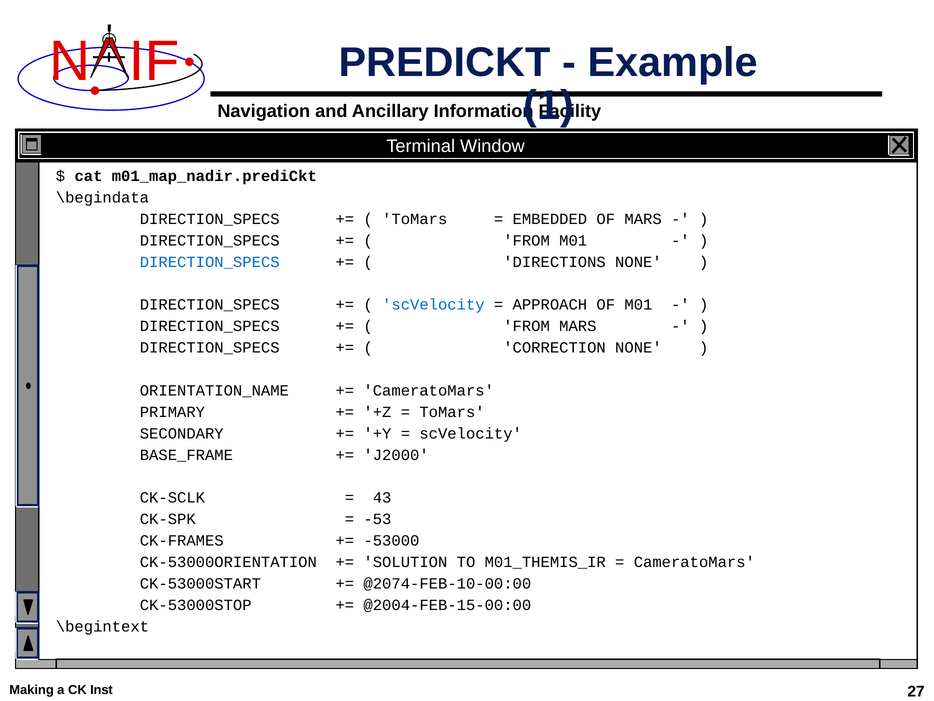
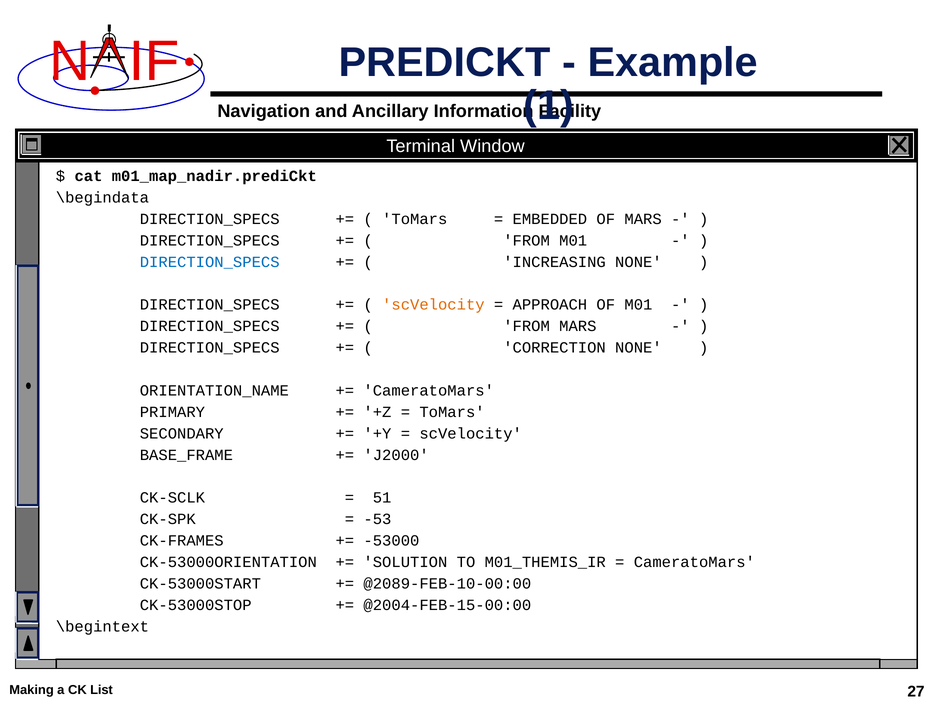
DIRECTIONS: DIRECTIONS -> INCREASING (555, 262)
scVelocity colour: blue -> orange (433, 305)
43: 43 -> 51 (382, 498)
@2074-FEB-10-00:00: @2074-FEB-10-00:00 -> @2089-FEB-10-00:00 (447, 584)
Inst: Inst -> List (101, 690)
